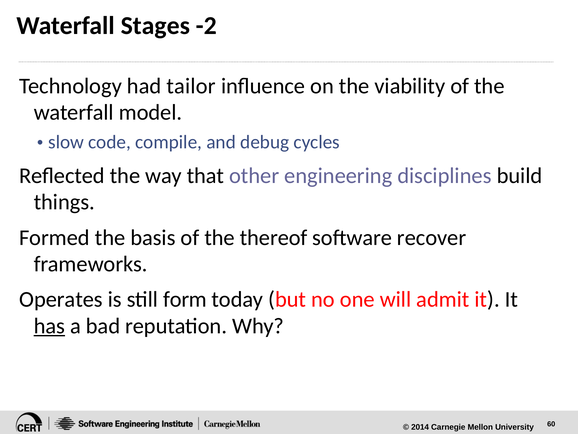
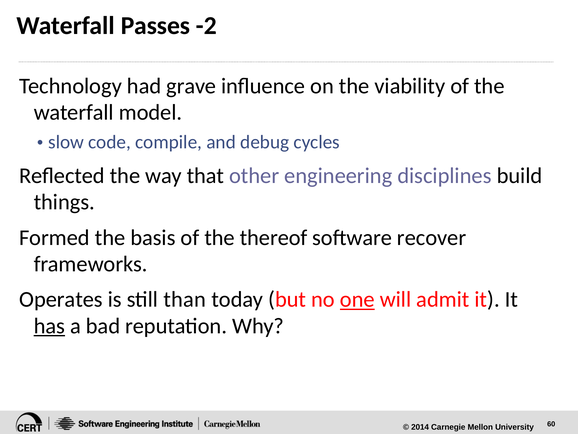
Stages: Stages -> Passes (155, 26)
tailor: tailor -> grave (191, 86)
form: form -> than (185, 299)
one underline: none -> present (357, 299)
